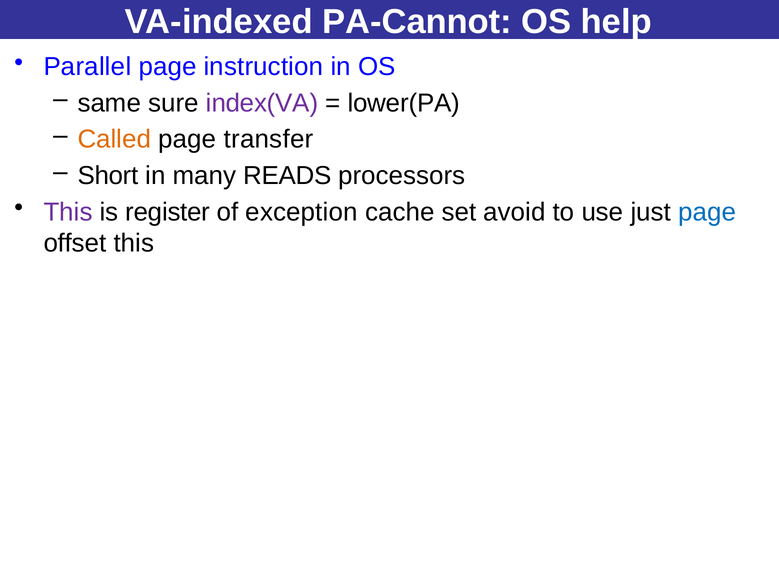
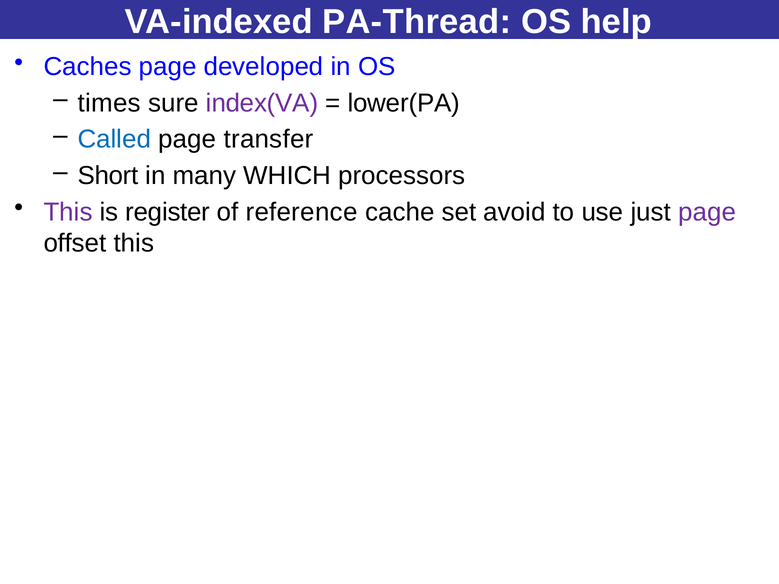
PA-Cannot: PA-Cannot -> PA-Thread (417, 22)
Parallel: Parallel -> Caches (88, 67)
instruction: instruction -> developed (264, 67)
same: same -> times (109, 103)
Called colour: orange -> blue (114, 139)
READS: READS -> WHICH (287, 176)
exception: exception -> reference (302, 212)
page colour: blue -> purple (707, 212)
